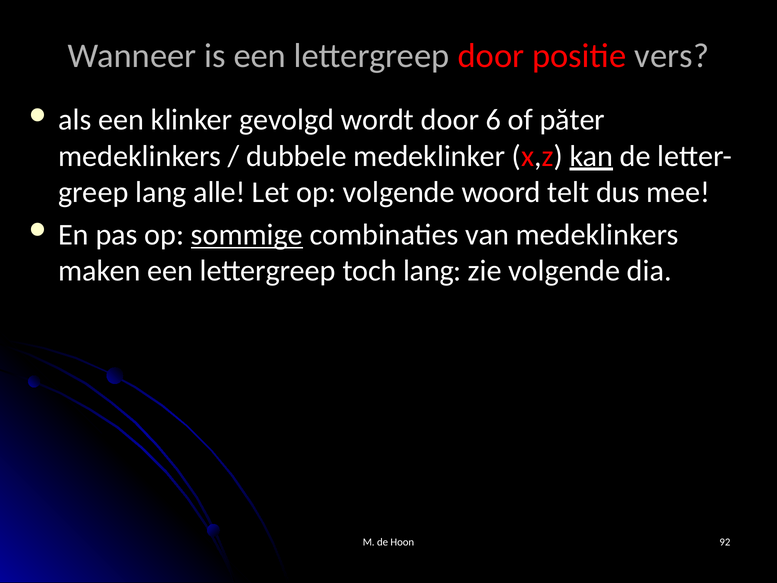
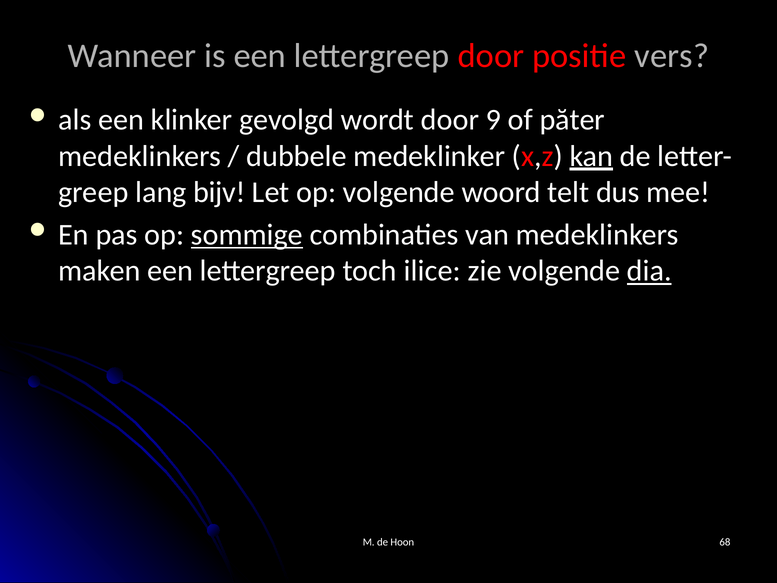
6: 6 -> 9 (494, 120)
alle: alle -> bijv (219, 192)
toch lang: lang -> ilice (432, 271)
dia underline: none -> present (649, 271)
92: 92 -> 68 (725, 542)
